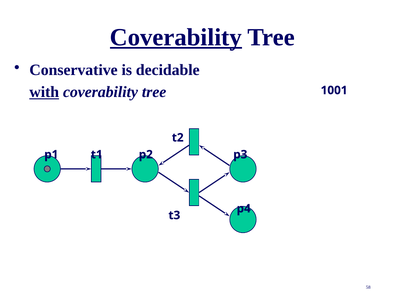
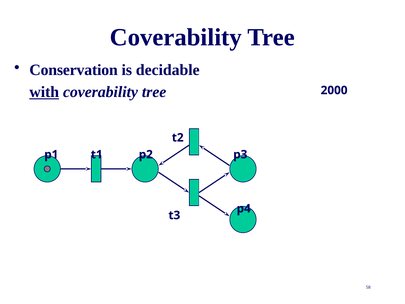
Coverability underline: present -> none (176, 37)
Conservative: Conservative -> Conservation (74, 70)
1001: 1001 -> 2000 (334, 90)
